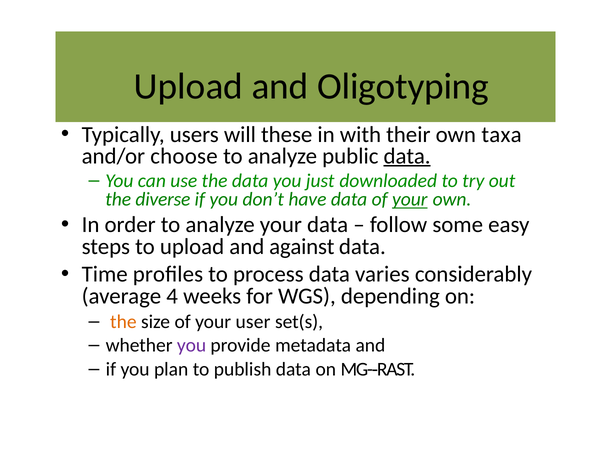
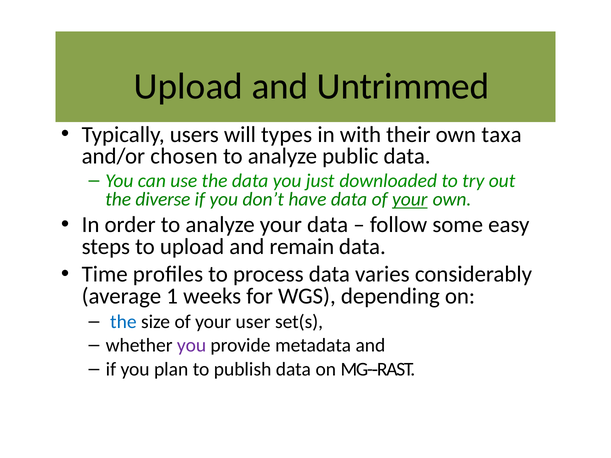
Oligotyping: Oligotyping -> Untrimmed (403, 87)
these: these -> types (287, 135)
choose: choose -> chosen (184, 156)
data underline: present -> none (407, 156)
against: against -> remain (302, 247)
4: 4 -> 1 (172, 296)
the colour: orange -> blue (123, 322)
